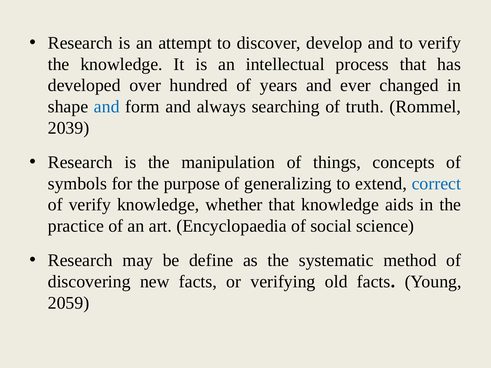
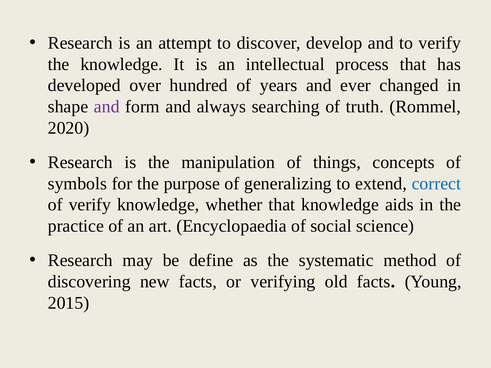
and colour: blue -> purple (107, 107)
2039: 2039 -> 2020 (69, 128)
2059: 2059 -> 2015 (69, 303)
